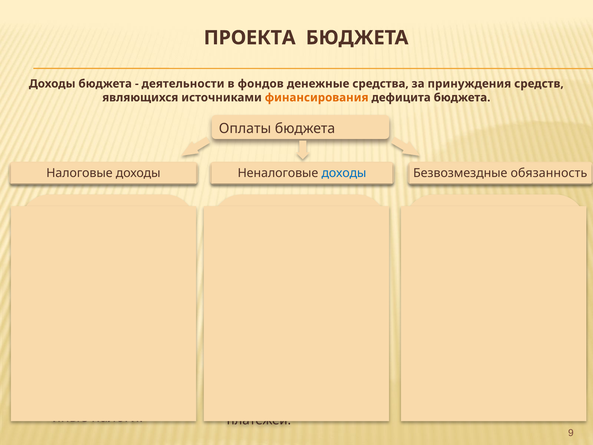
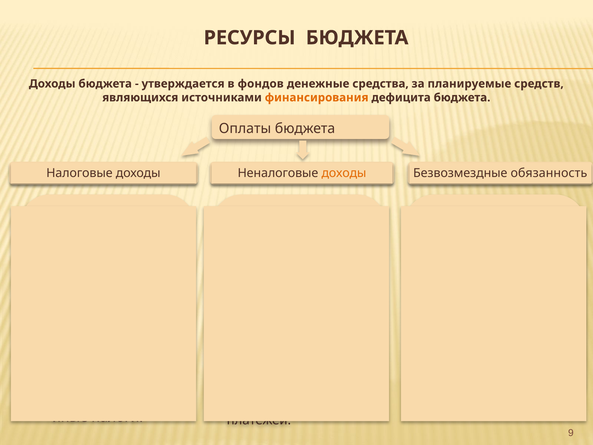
ПРОЕКТА: ПРОЕКТА -> РЕСУРСЫ (250, 38)
деятельности: деятельности -> утверждается (183, 84)
принуждения: принуждения -> планируемые (469, 84)
доходы colour: blue -> orange (344, 173)
